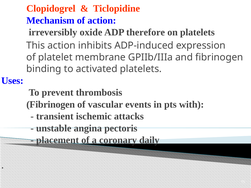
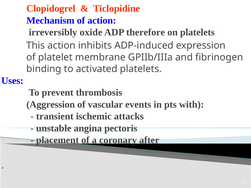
Fibrinogen: Fibrinogen -> Aggression (51, 105)
daily: daily -> after (149, 140)
